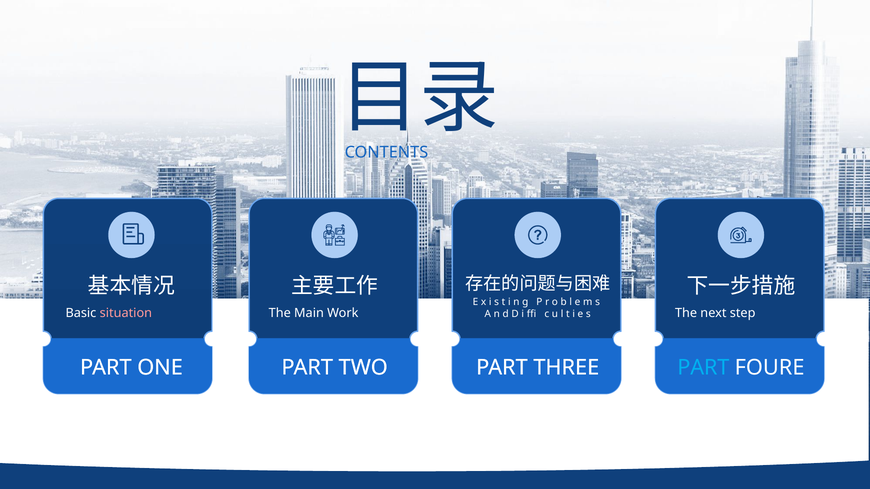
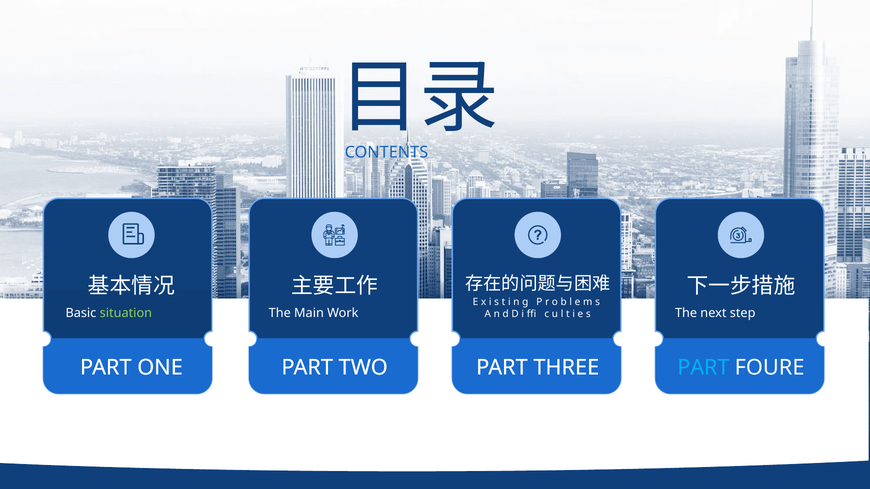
situation colour: pink -> light green (126, 313)
